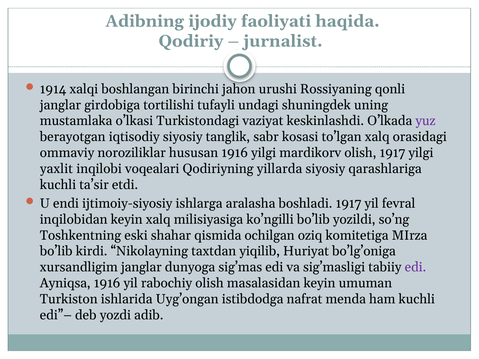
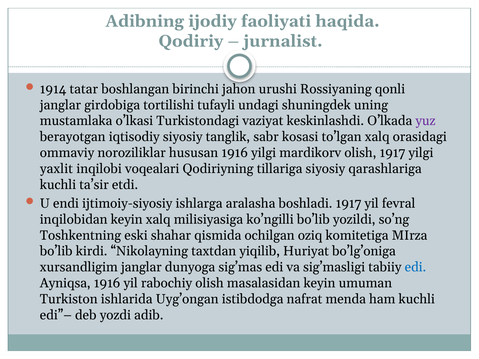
xalqi: xalqi -> tatar (84, 89)
yillarda: yillarda -> tillariga (280, 169)
edi colour: purple -> blue (415, 267)
